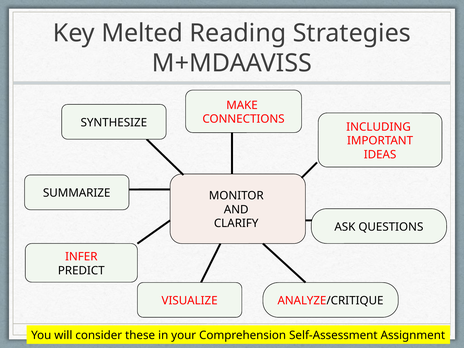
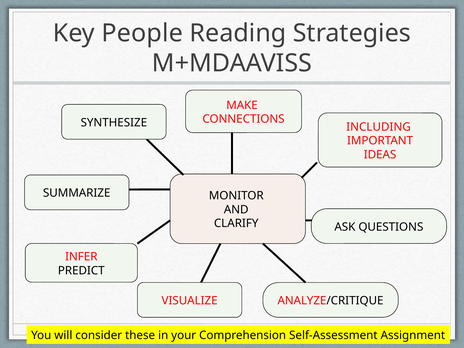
Melted: Melted -> People (142, 33)
